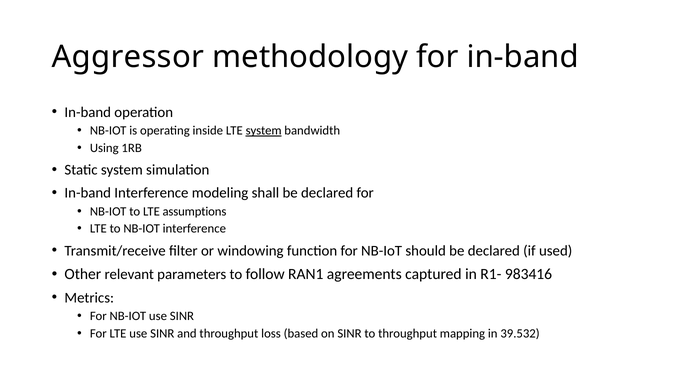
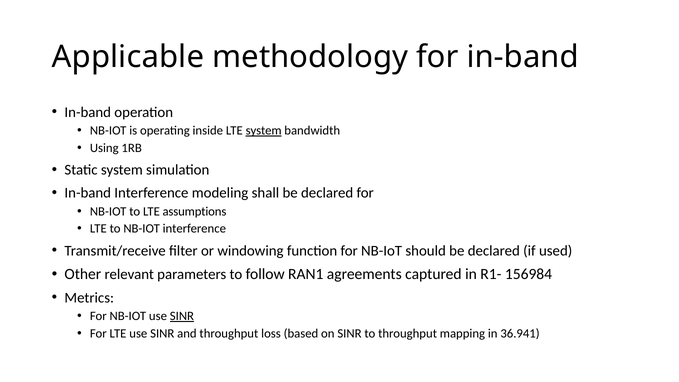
Aggressor: Aggressor -> Applicable (128, 57)
983416: 983416 -> 156984 (529, 274)
SINR underline: none -> present (182, 316)
39.532: 39.532 -> 36.941 (520, 333)
